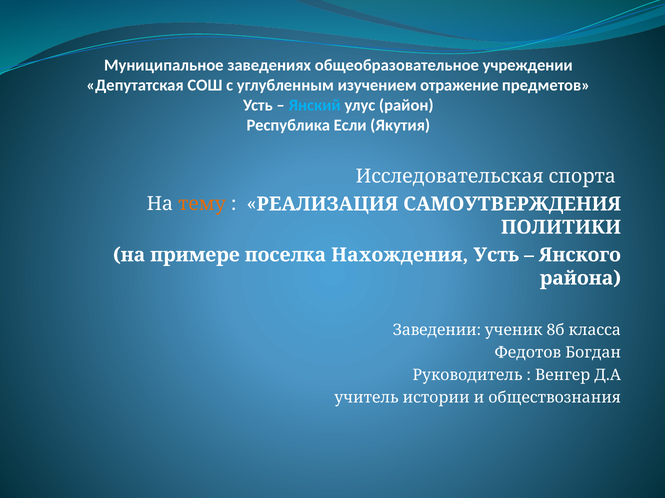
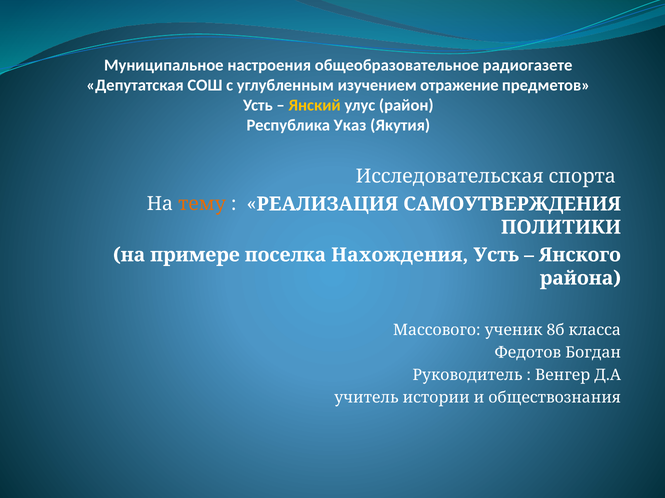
заведениях: заведениях -> настроения (269, 65)
учреждении: учреждении -> радиогазете (528, 65)
Янский colour: light blue -> yellow (315, 105)
Если: Если -> Указ (350, 125)
Заведении: Заведении -> Массового (437, 331)
